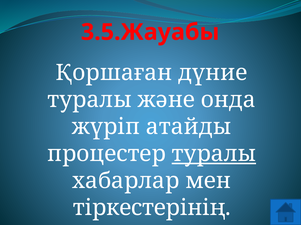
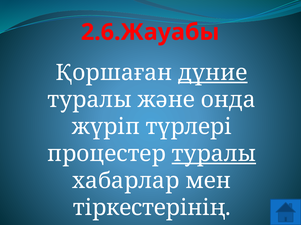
3.5.Жауабы: 3.5.Жауабы -> 2.6.Жауабы (150, 32)
дүние underline: none -> present (213, 73)
атайды: атайды -> түрлері (189, 127)
